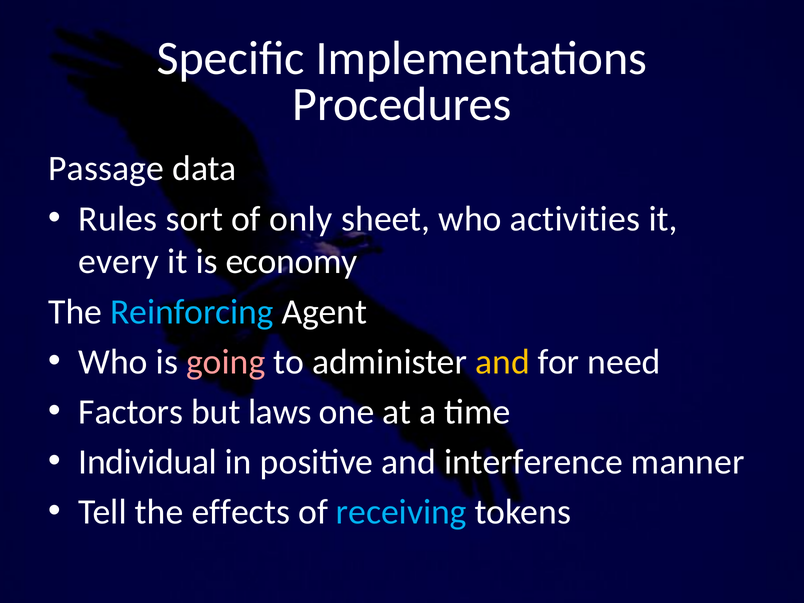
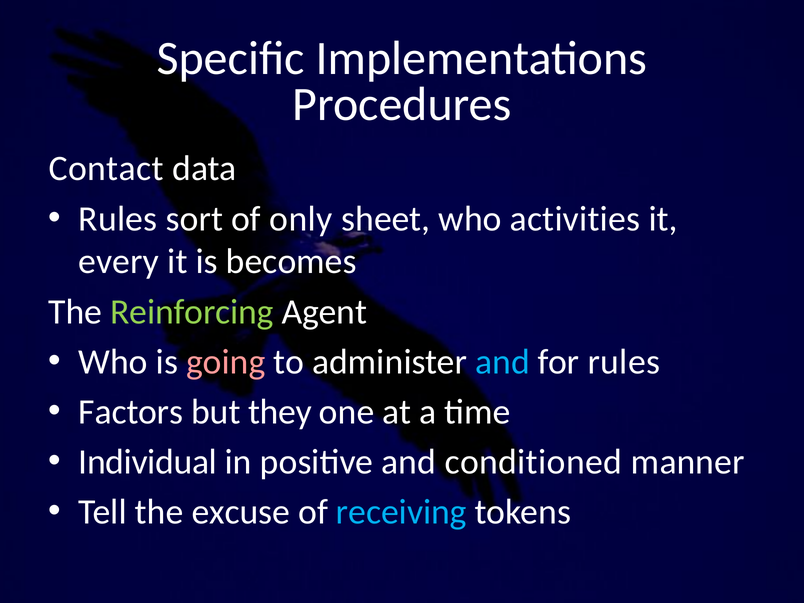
Passage: Passage -> Contact (106, 169)
economy: economy -> becomes (291, 262)
Reinforcing colour: light blue -> light green (192, 312)
and colour: yellow -> light blue (503, 362)
for need: need -> rules (624, 362)
laws: laws -> they (280, 412)
interference: interference -> conditioned (533, 462)
effects: effects -> excuse (241, 512)
